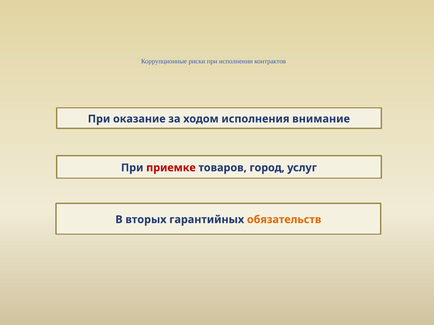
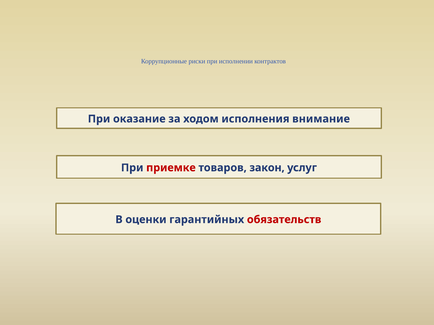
город: город -> закон (267, 168)
вторых: вторых -> оценки (146, 220)
обязательств colour: orange -> red (284, 220)
